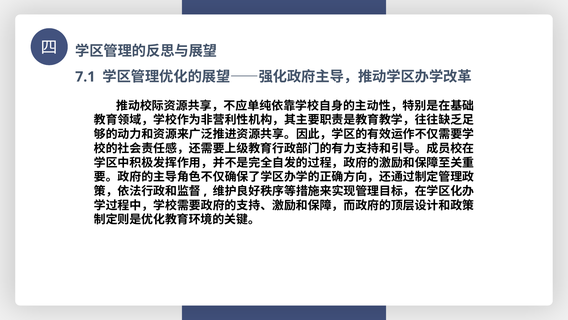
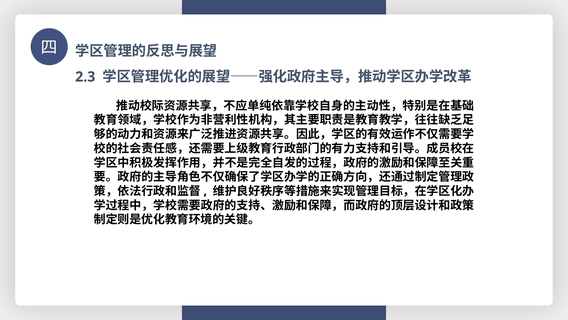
7.1: 7.1 -> 2.3 (85, 77)
